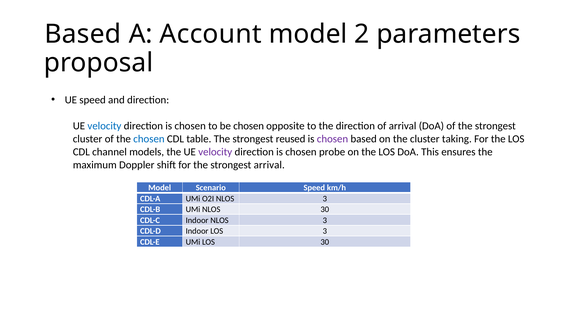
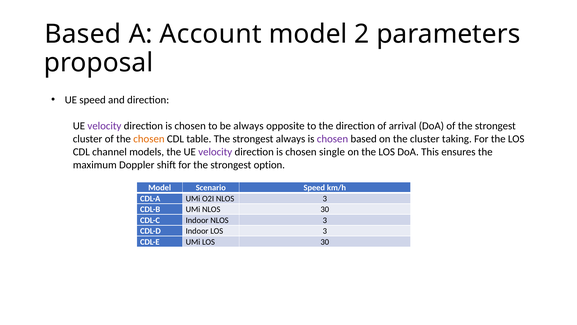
velocity colour: blue -> purple (104, 126)
be chosen: chosen -> always (249, 126)
chosen colour: blue -> orange (149, 139)
strongest reused: reused -> always (291, 139)
probe: probe -> single (332, 152)
strongest arrival: arrival -> option (269, 165)
